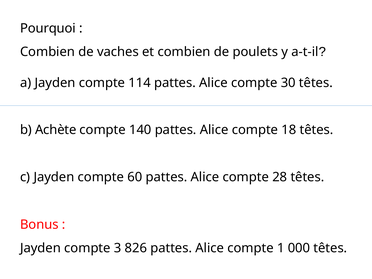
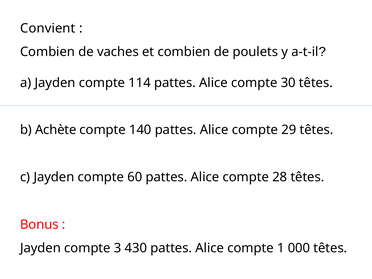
Pourquoi: Pourquoi -> Convient (48, 28)
18: 18 -> 29 (289, 130)
826: 826 -> 430 (136, 248)
